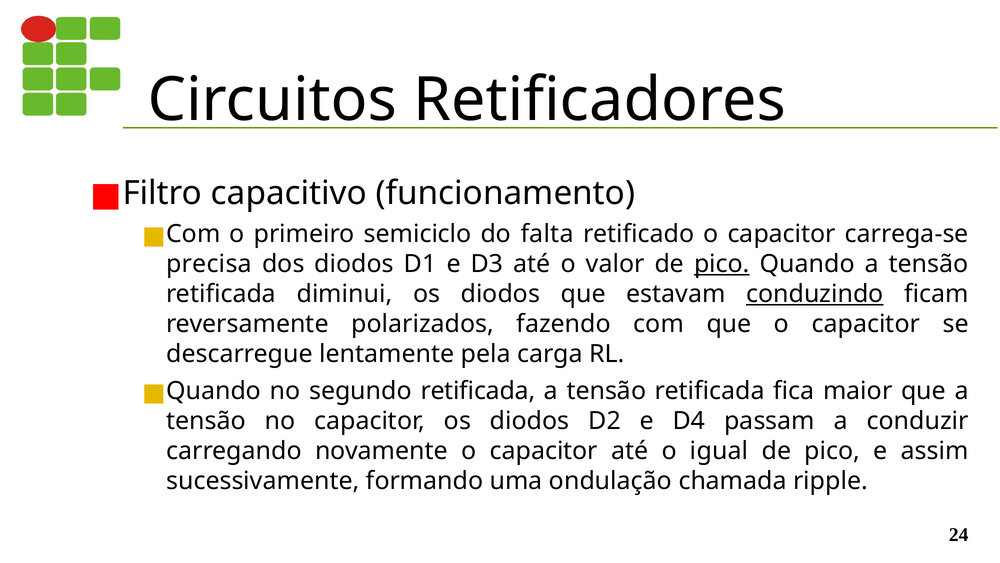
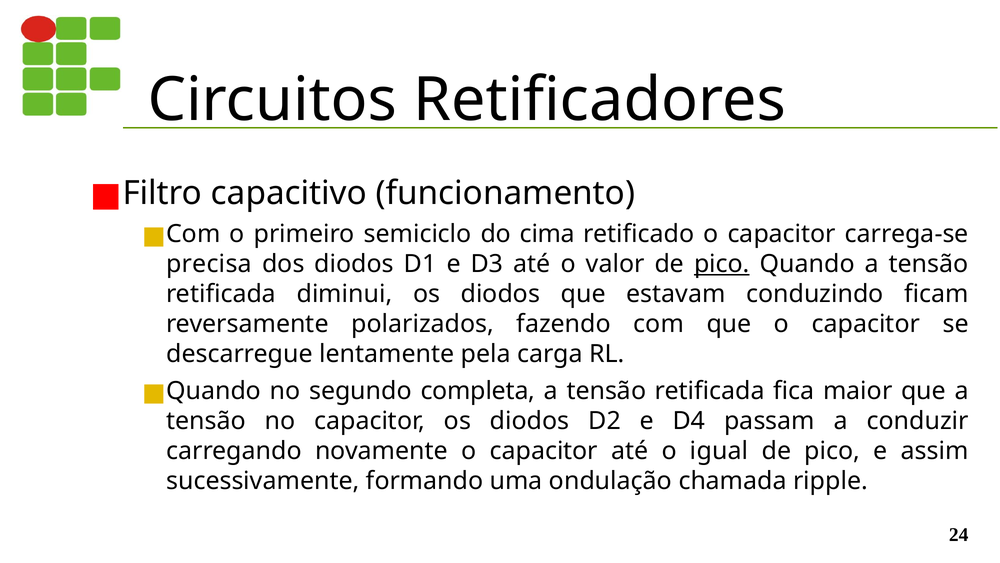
falta: falta -> cima (547, 234)
conduzindo underline: present -> none (815, 294)
segundo retificada: retificada -> completa (478, 391)
